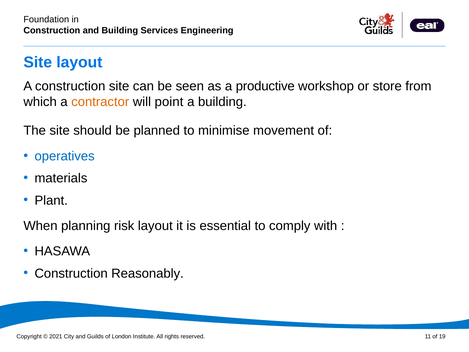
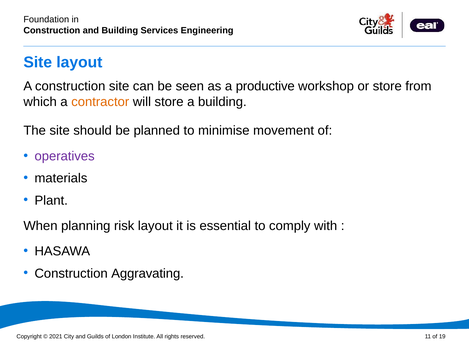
will point: point -> store (169, 102)
operatives colour: blue -> purple (65, 156)
Reasonably: Reasonably -> Aggravating (148, 273)
